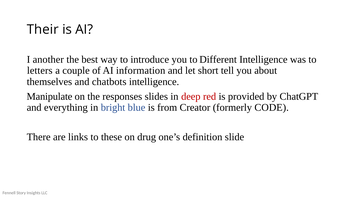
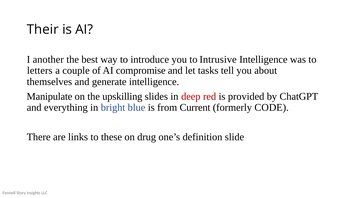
Different: Different -> Intrusive (218, 59)
information: information -> compromise (141, 70)
short: short -> tasks (208, 70)
chatbots: chatbots -> generate (109, 81)
responses: responses -> upskilling (122, 96)
Creator: Creator -> Current (195, 107)
